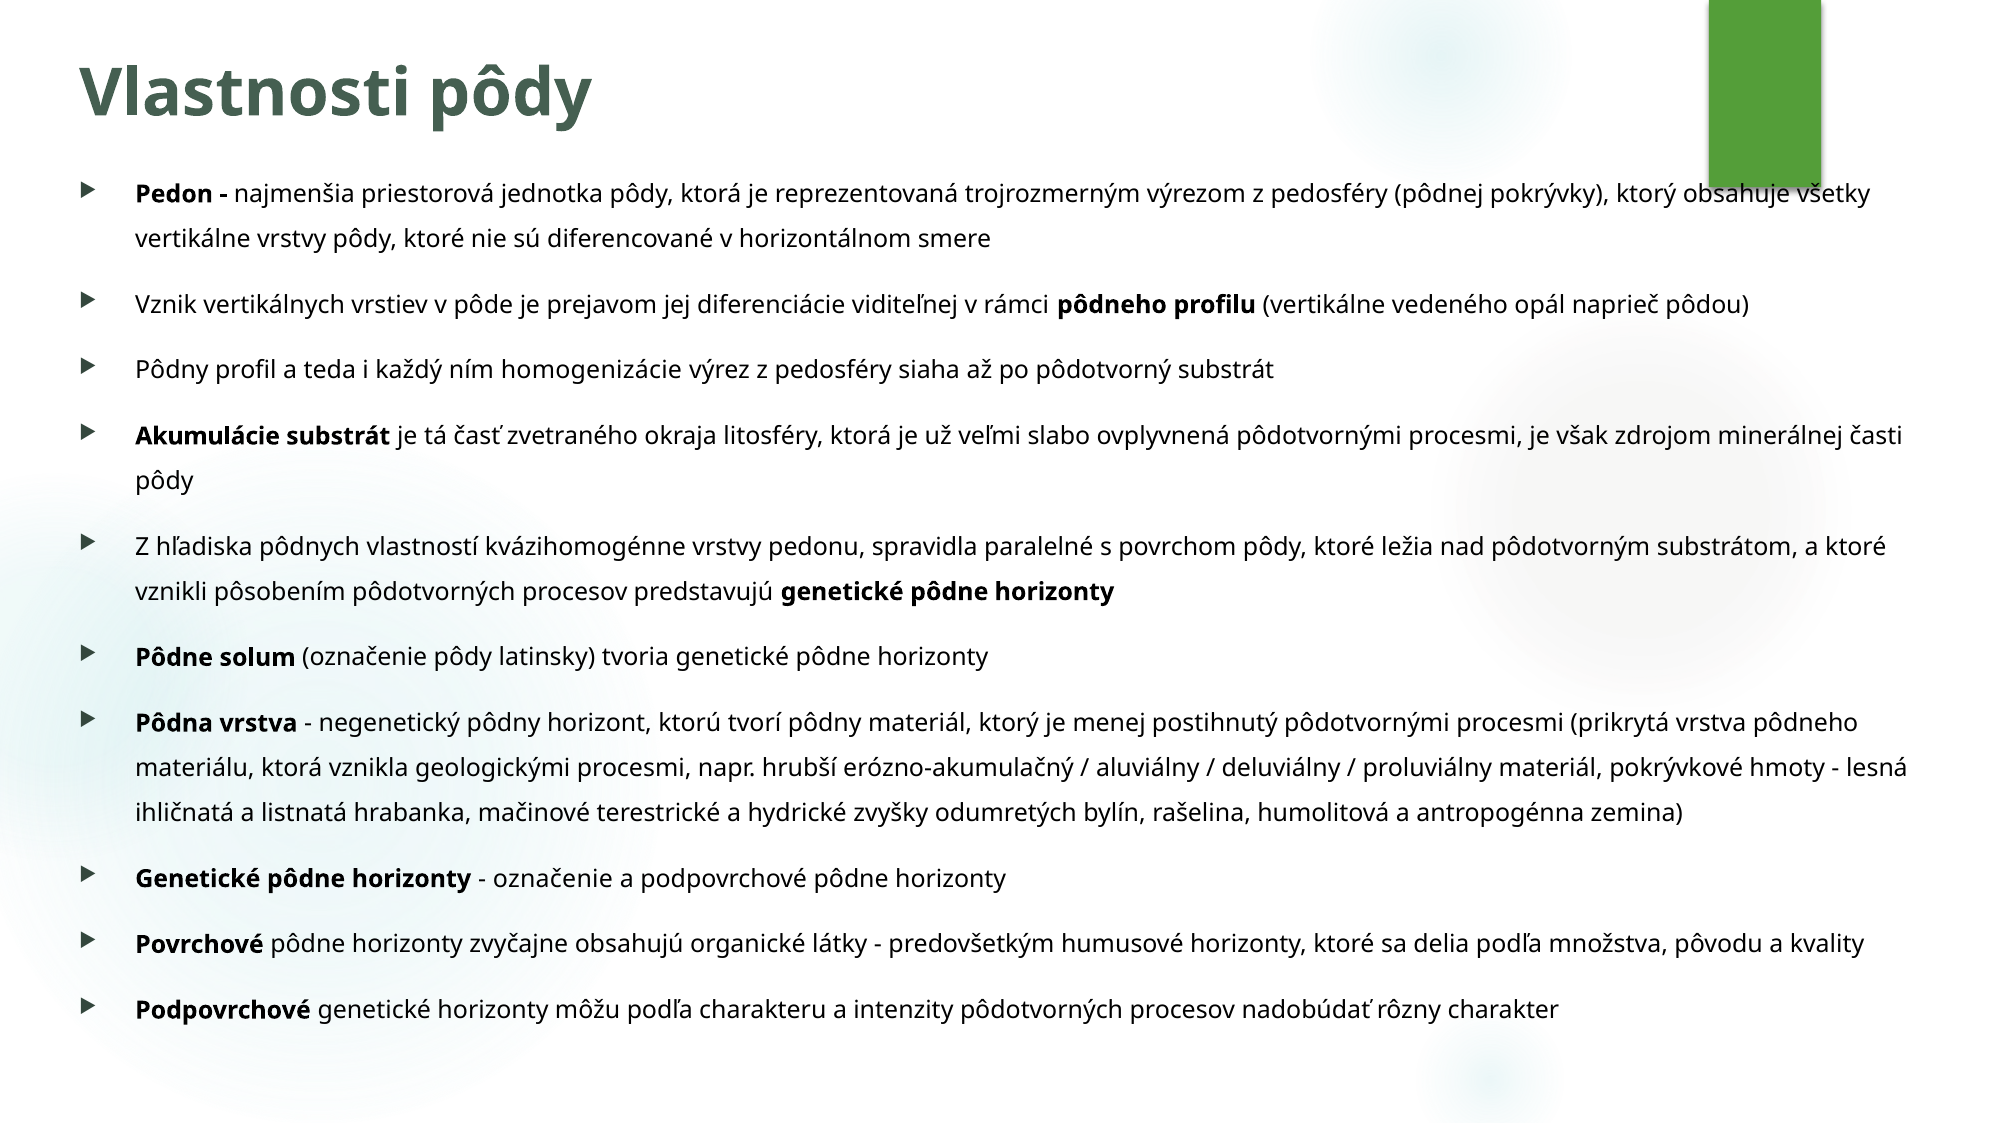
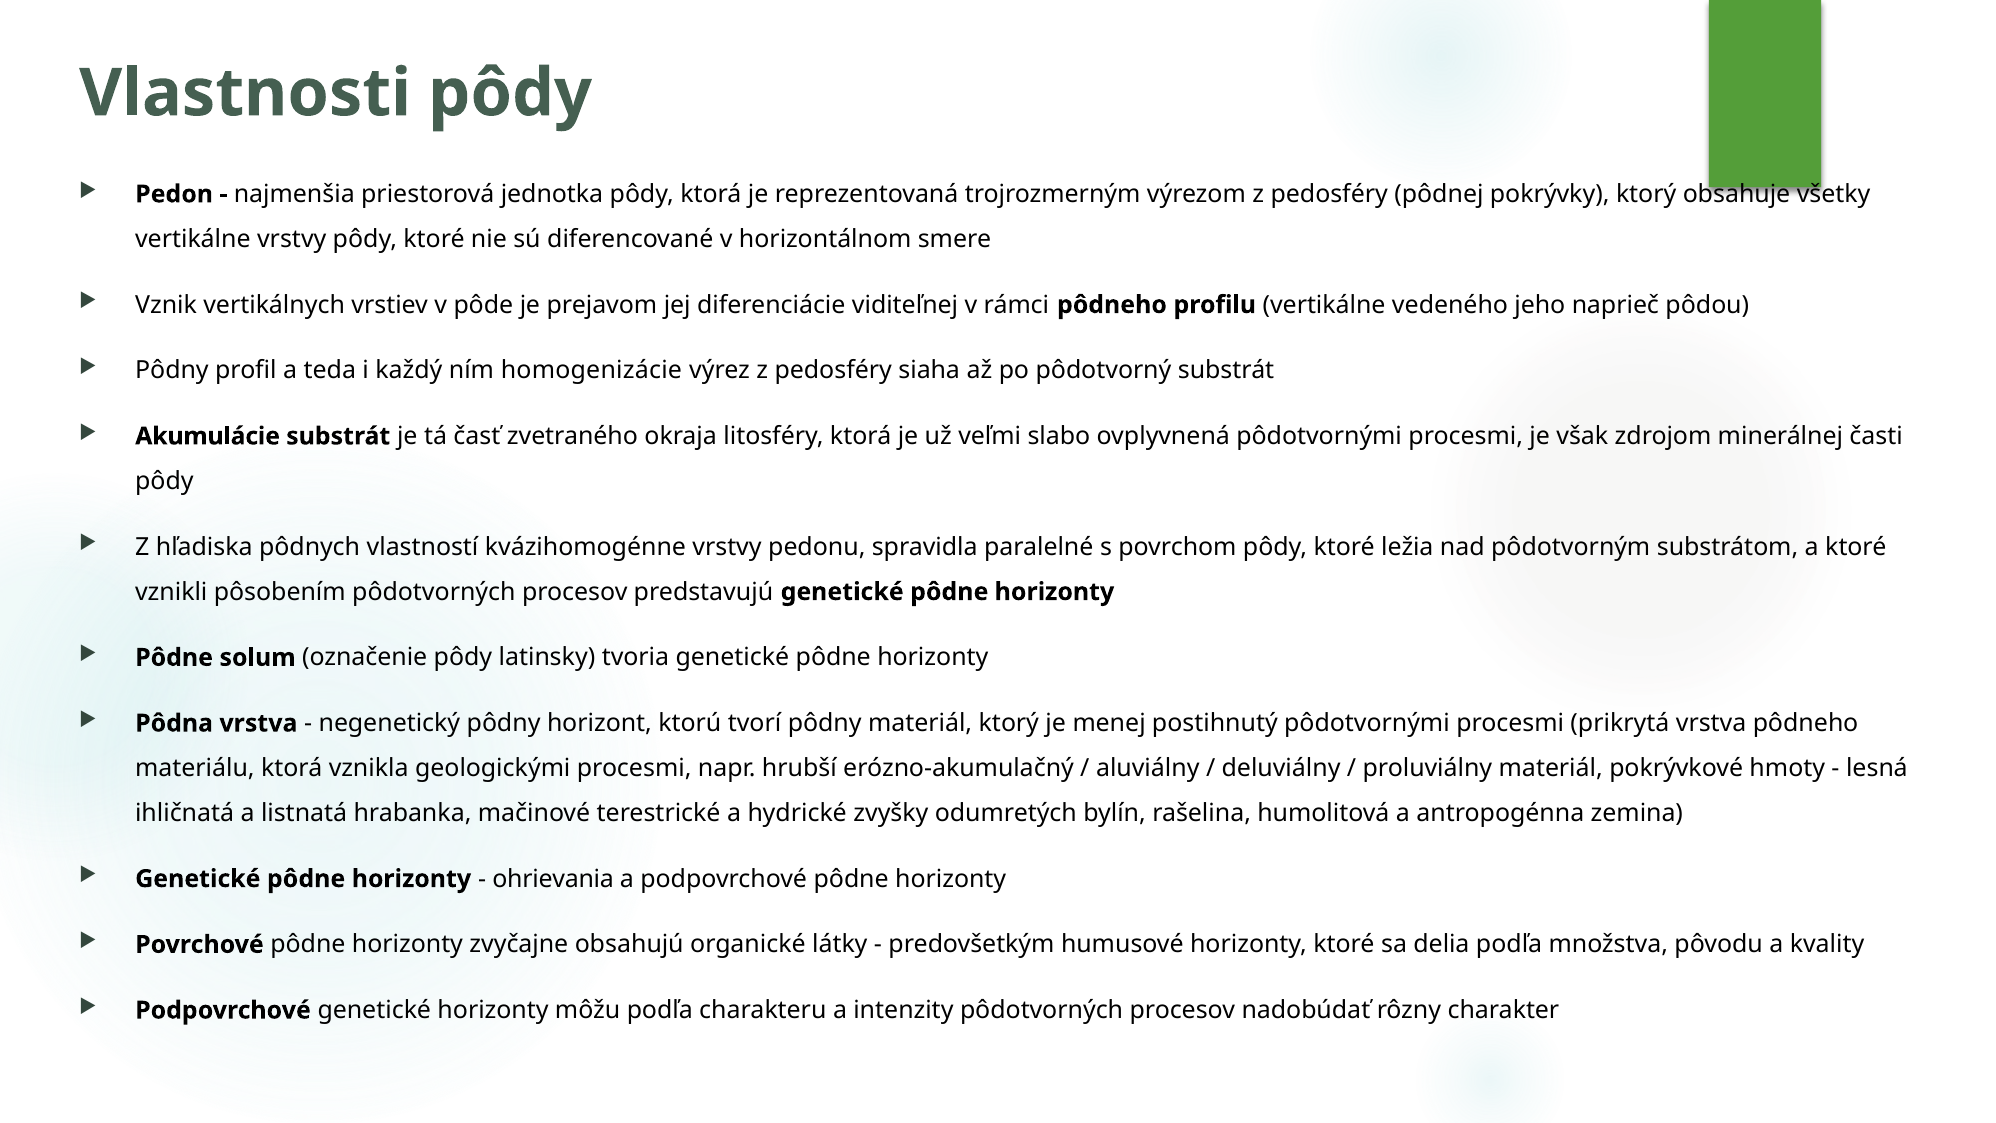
opál: opál -> jeho (1540, 305)
označenie: označenie -> ohrievania (553, 879)
